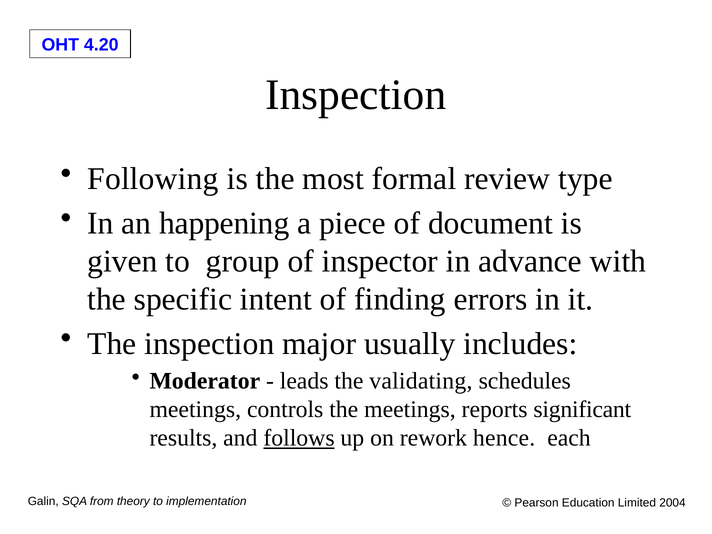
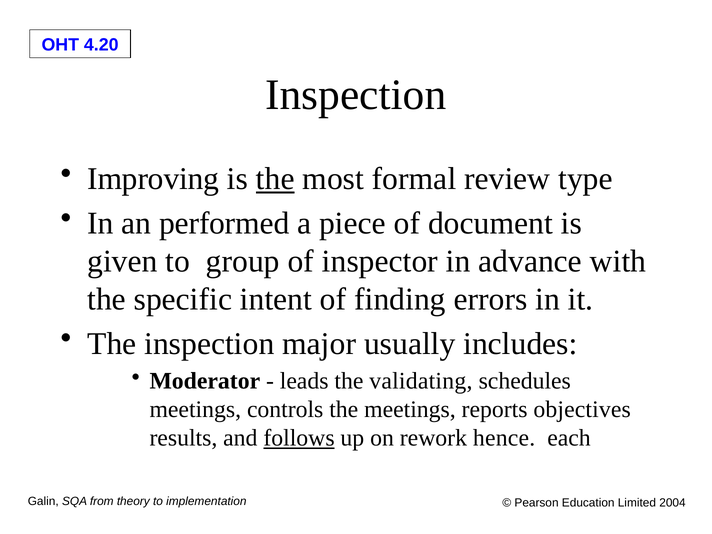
Following: Following -> Improving (153, 179)
the underline: none -> present (275, 179)
happening: happening -> performed (224, 223)
significant: significant -> objectives (582, 410)
